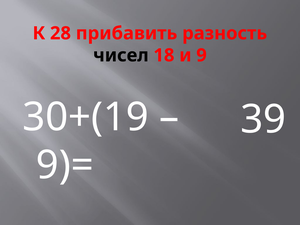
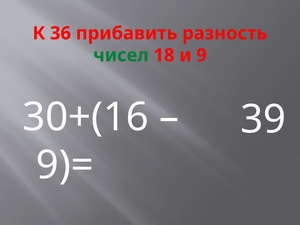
28: 28 -> 36 (60, 33)
чисел colour: black -> green (121, 55)
30+(19: 30+(19 -> 30+(16 (86, 117)
